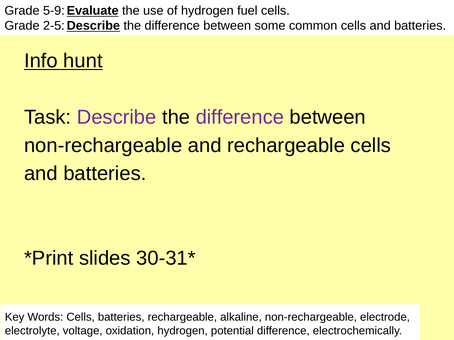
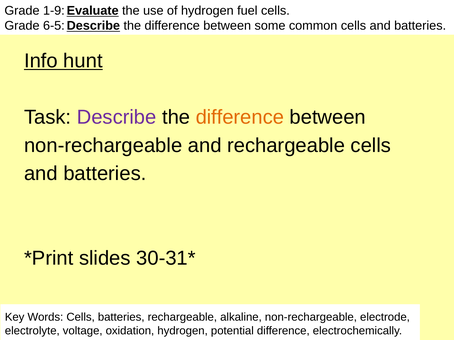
5-9: 5-9 -> 1-9 (54, 11)
2-5: 2-5 -> 6-5 (54, 26)
difference colour: purple -> orange (240, 117)
